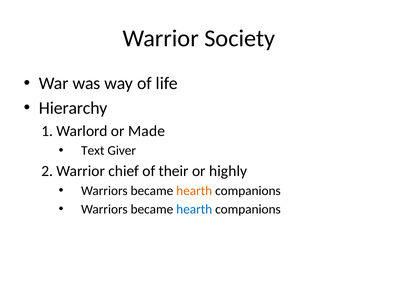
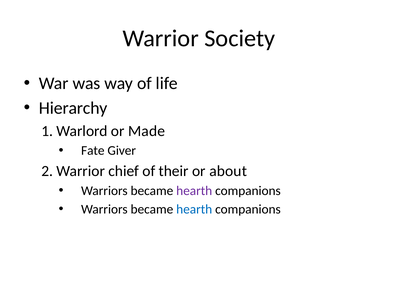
Text: Text -> Fate (93, 151)
highly: highly -> about (228, 171)
hearth colour: orange -> purple (194, 191)
